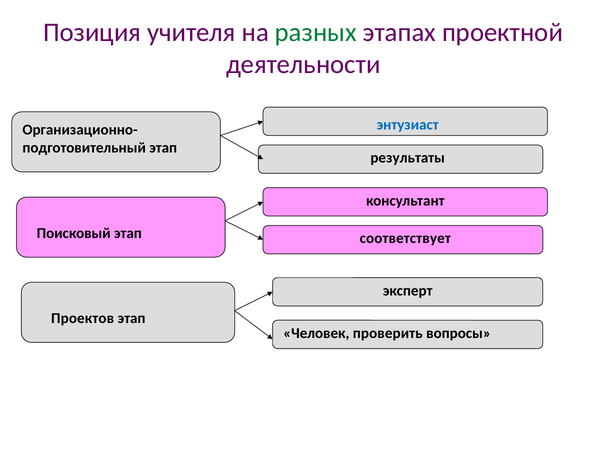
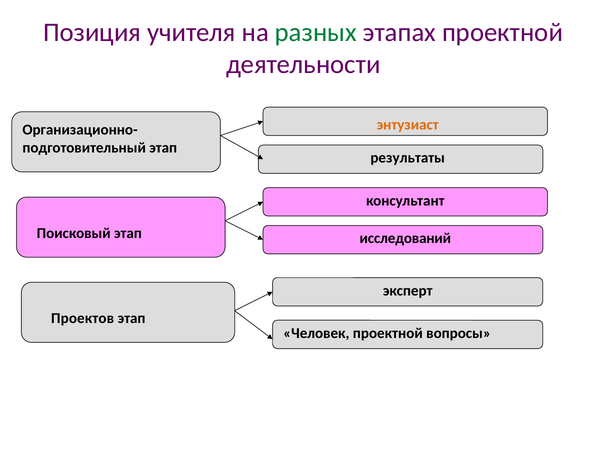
энтузиаст colour: blue -> orange (408, 125)
соответствует: соответствует -> исследований (405, 239)
Человек проверить: проверить -> проектной (388, 334)
